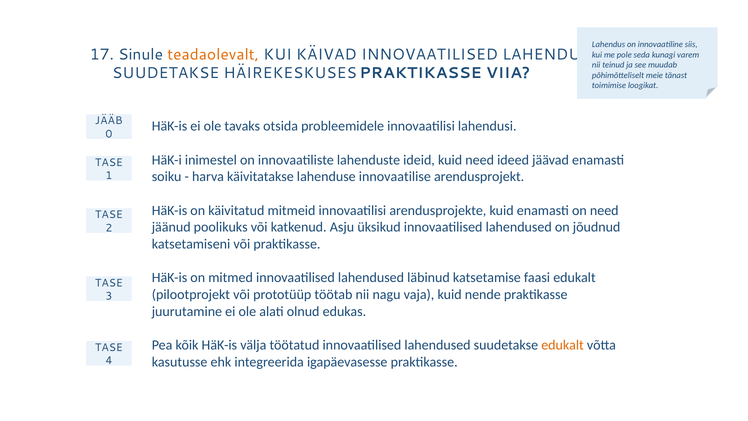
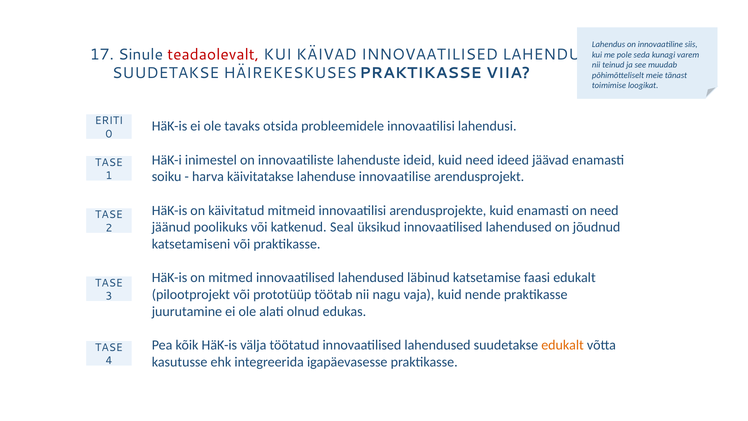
teadaolevalt colour: orange -> red (213, 54)
JÄÄB: JÄÄB -> ERITI (109, 121)
Asju: Asju -> Seal (342, 227)
